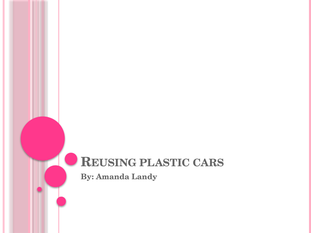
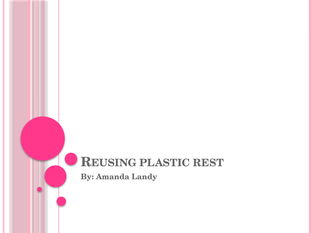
CARS: CARS -> REST (208, 163)
